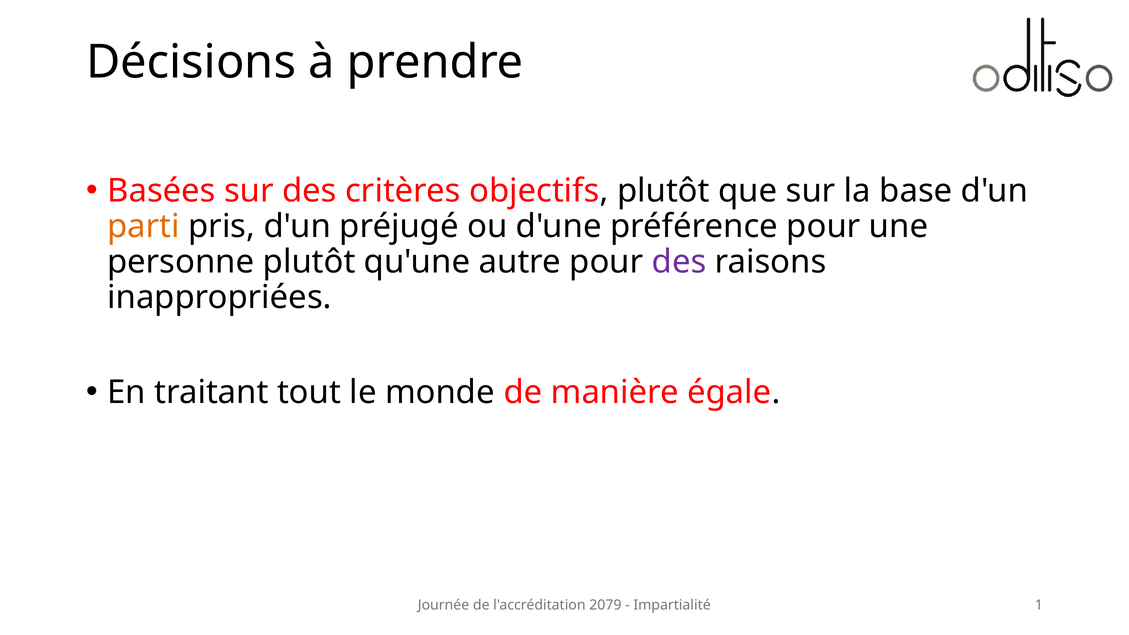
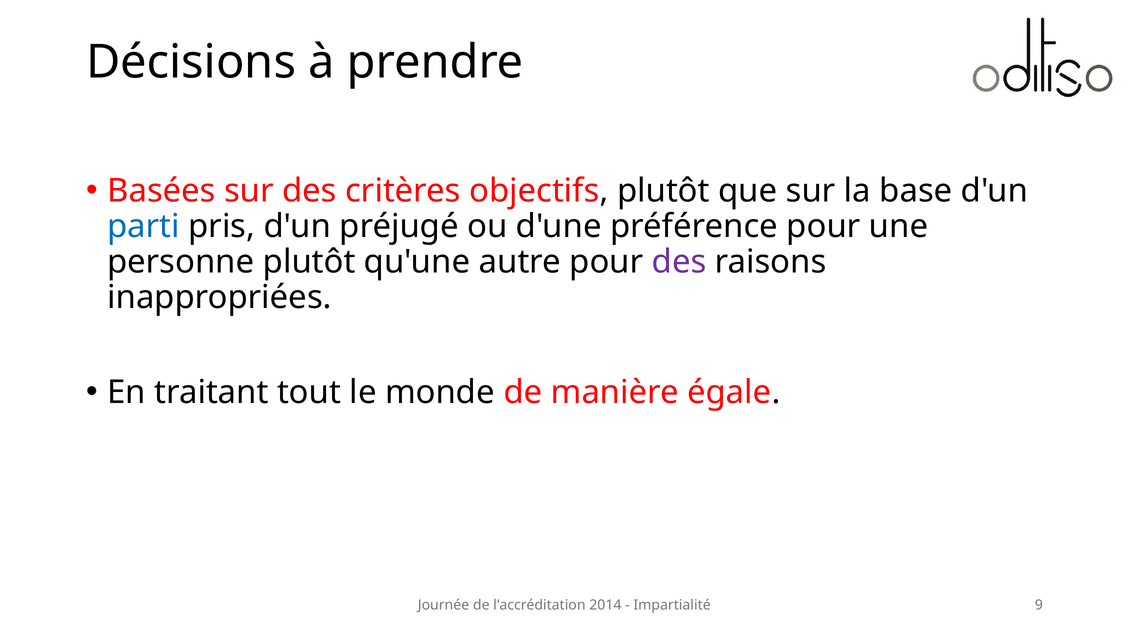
parti colour: orange -> blue (144, 226)
2079: 2079 -> 2014 (605, 605)
1: 1 -> 9 (1039, 605)
